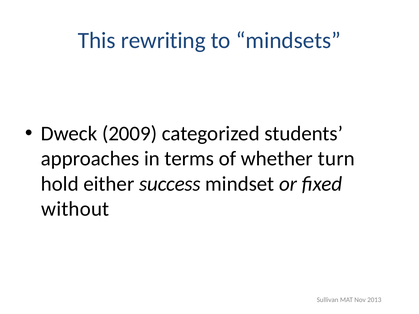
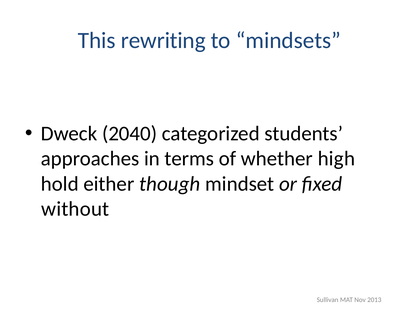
2009: 2009 -> 2040 (130, 134)
turn: turn -> high (336, 159)
success: success -> though (170, 184)
